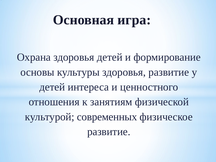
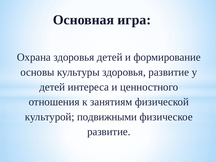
современных: современных -> подвижными (107, 117)
